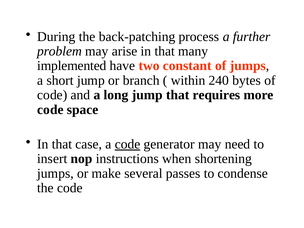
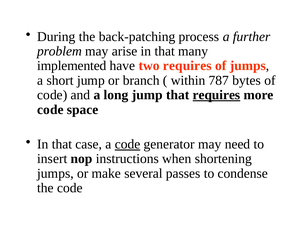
two constant: constant -> requires (187, 66)
240: 240 -> 787 (219, 80)
requires underline: none -> present (216, 95)
